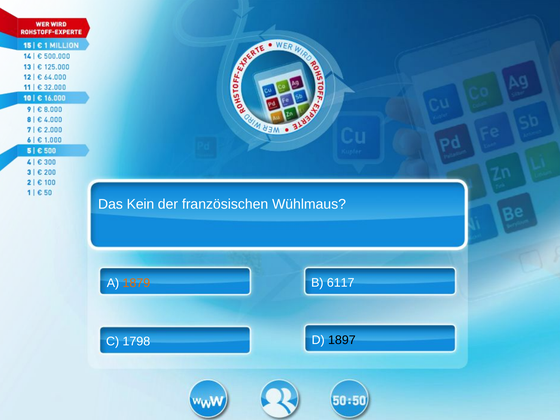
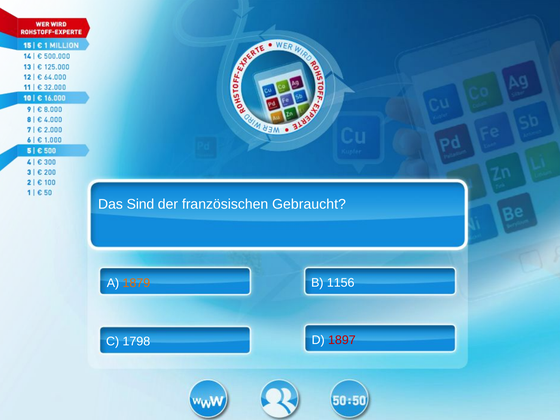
Kein: Kein -> Sind (140, 204)
Wühlmaus: Wühlmaus -> Gebraucht (309, 204)
6117: 6117 -> 1156 (341, 283)
1897 colour: black -> red (342, 340)
